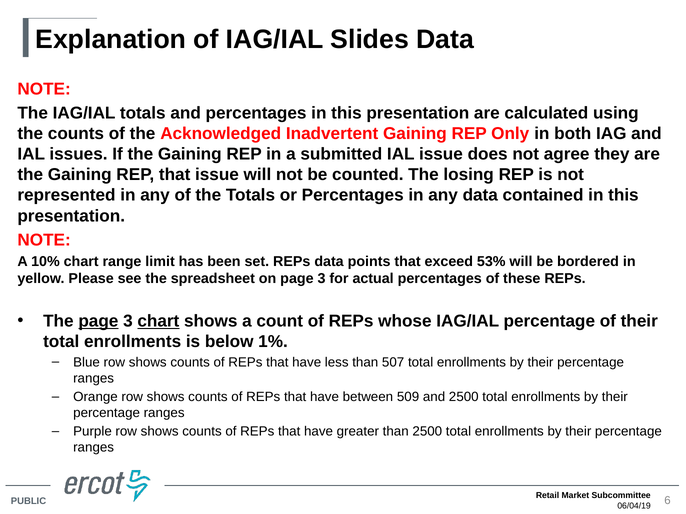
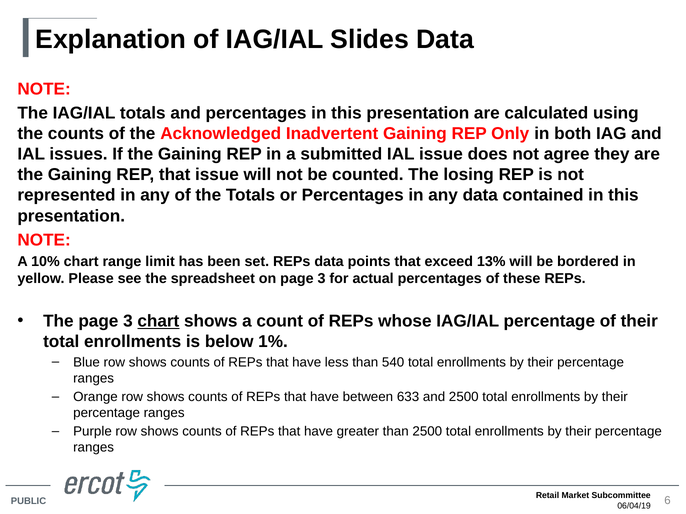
53%: 53% -> 13% (491, 262)
page underline: present -> none (98, 321)
507: 507 -> 540 (393, 363)
509: 509 -> 633 (408, 397)
